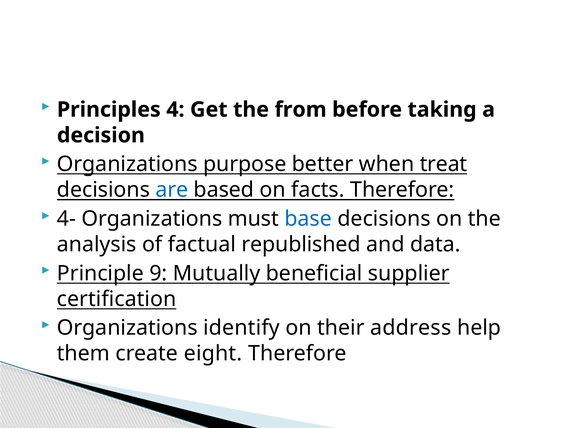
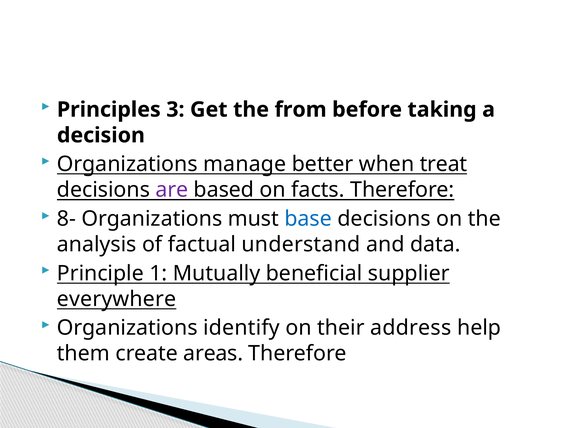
4: 4 -> 3 (175, 109)
purpose: purpose -> manage (245, 164)
are colour: blue -> purple (172, 190)
4-: 4- -> 8- (66, 218)
republished: republished -> understand (301, 244)
9: 9 -> 1 (158, 273)
certification: certification -> everywhere (117, 299)
eight: eight -> areas (213, 353)
